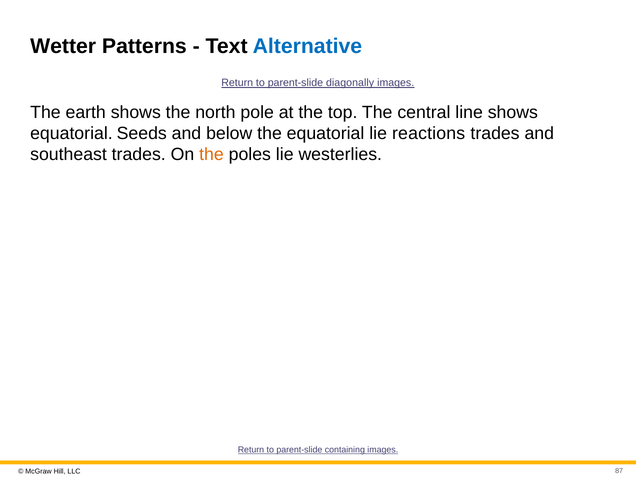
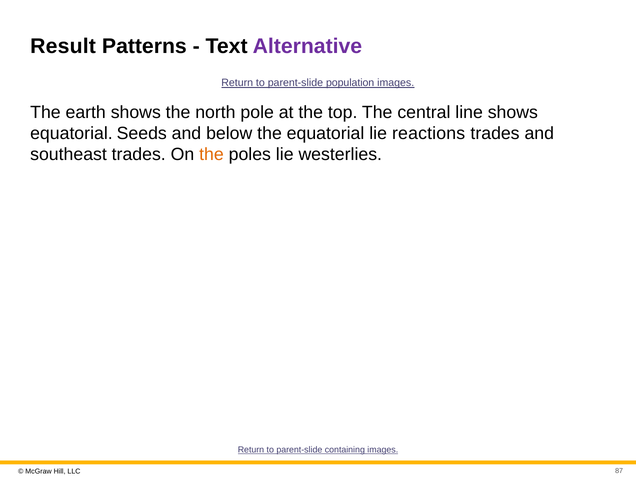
Wetter: Wetter -> Result (63, 46)
Alternative colour: blue -> purple (307, 46)
diagonally: diagonally -> population (350, 83)
